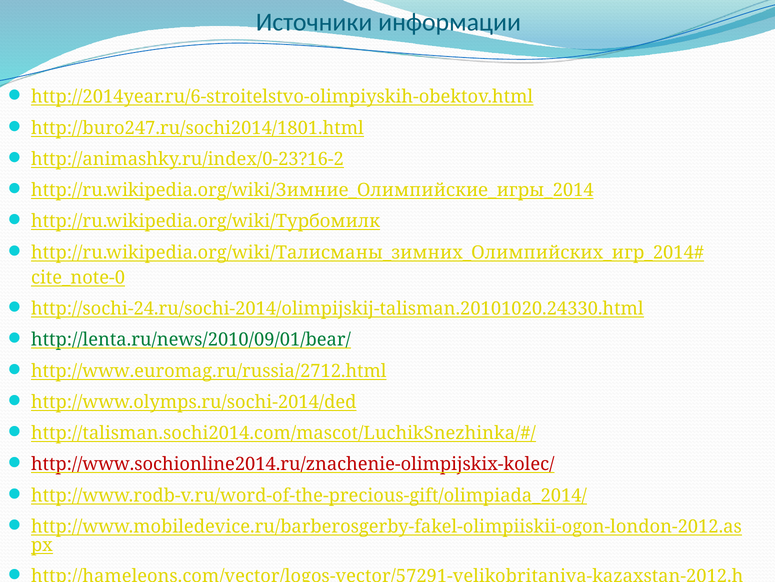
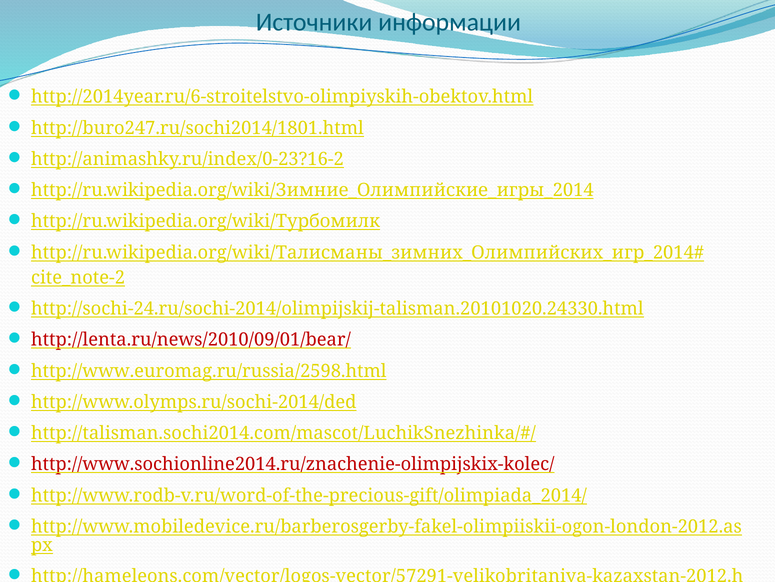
cite_note-0: cite_note-0 -> cite_note-2 (78, 277)
http://lenta.ru/news/2010/09/01/bear/ colour: green -> red (191, 339)
http://www.euromag.ru/russia/2712.html: http://www.euromag.ru/russia/2712.html -> http://www.euromag.ru/russia/2598.html (209, 371)
